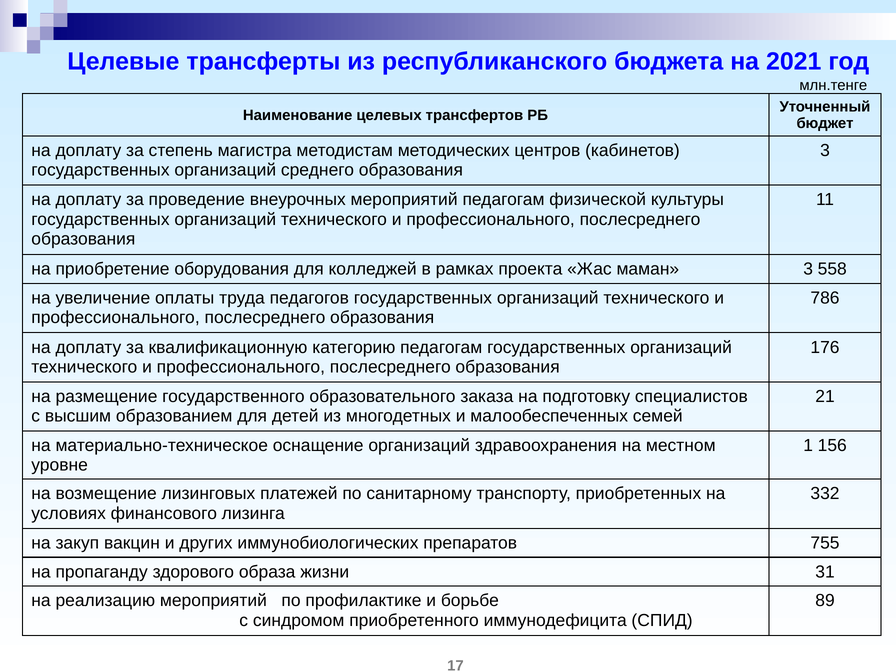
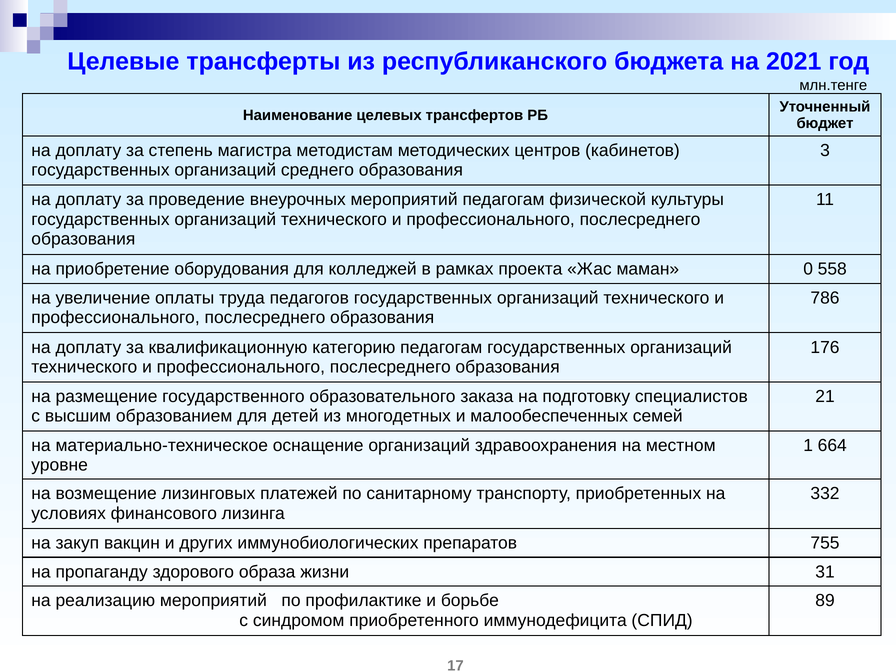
маман 3: 3 -> 0 (808, 269)
156: 156 -> 664 (832, 446)
